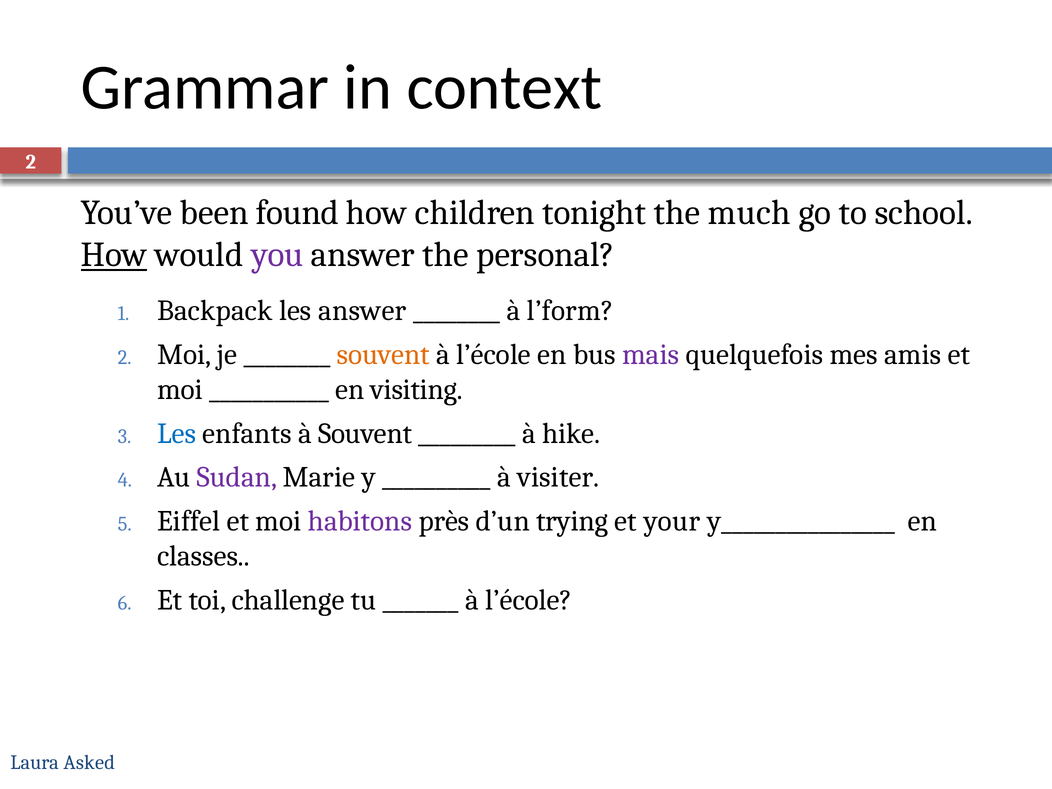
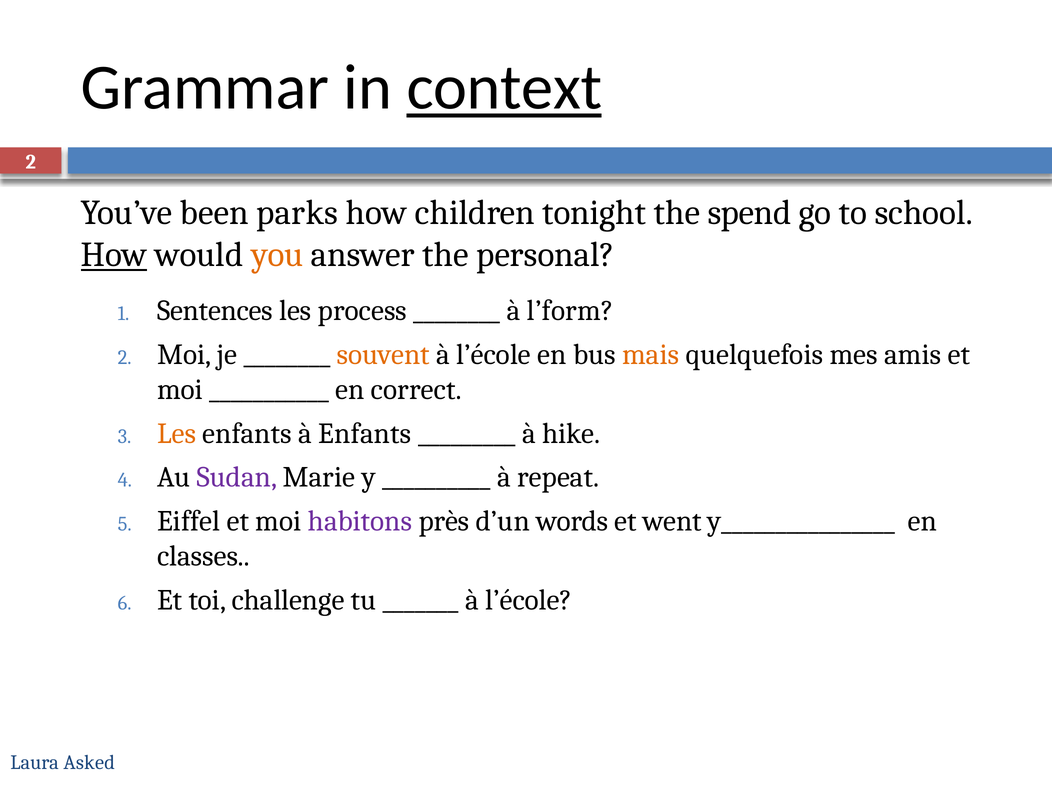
context underline: none -> present (504, 88)
found: found -> parks (297, 213)
much: much -> spend (749, 213)
you colour: purple -> orange (277, 255)
Backpack: Backpack -> Sentences (215, 311)
les answer: answer -> process (362, 311)
mais colour: purple -> orange (651, 354)
visiting: visiting -> correct (416, 389)
Les colour: blue -> orange (177, 433)
à Souvent: Souvent -> Enfants (365, 433)
visiter: visiter -> repeat (558, 477)
trying: trying -> words (572, 521)
your: your -> went (672, 521)
